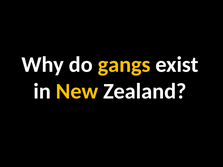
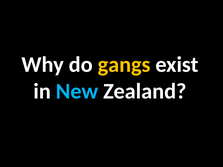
New colour: yellow -> light blue (77, 91)
